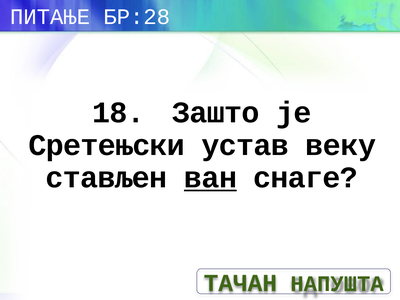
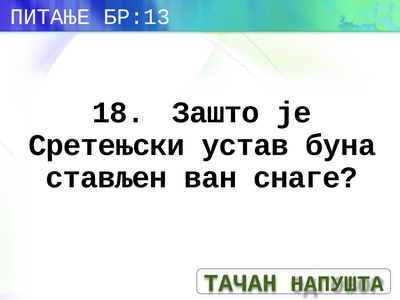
БР:28: БР:28 -> БР:13 (137, 17)
веку: веку -> буна (341, 145)
ван underline: present -> none (210, 178)
